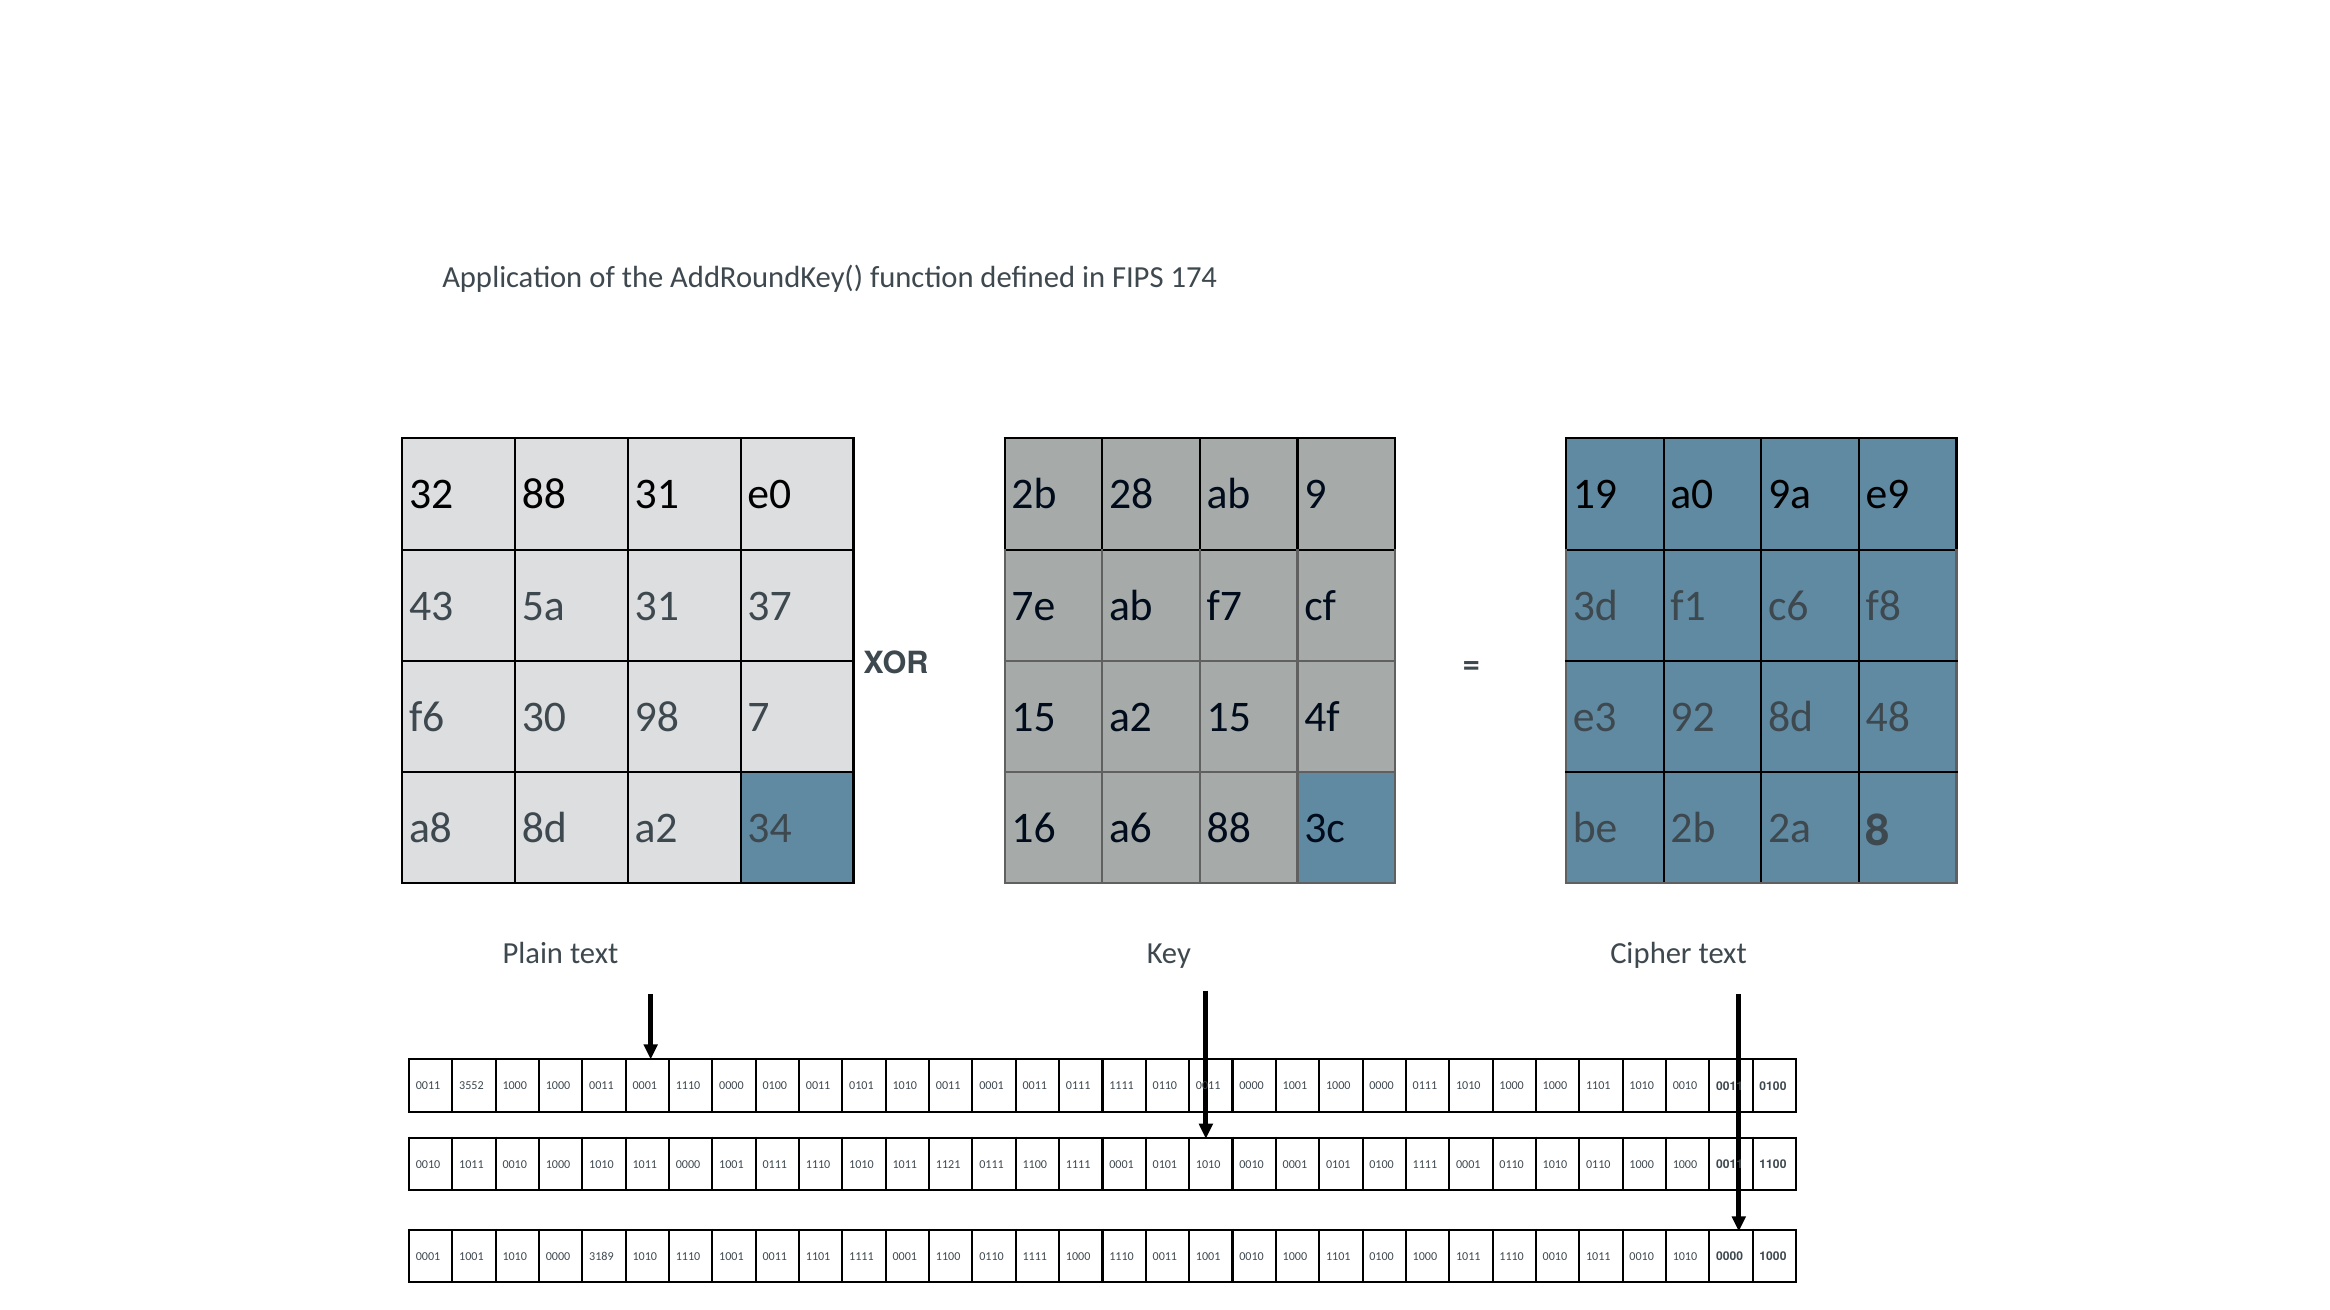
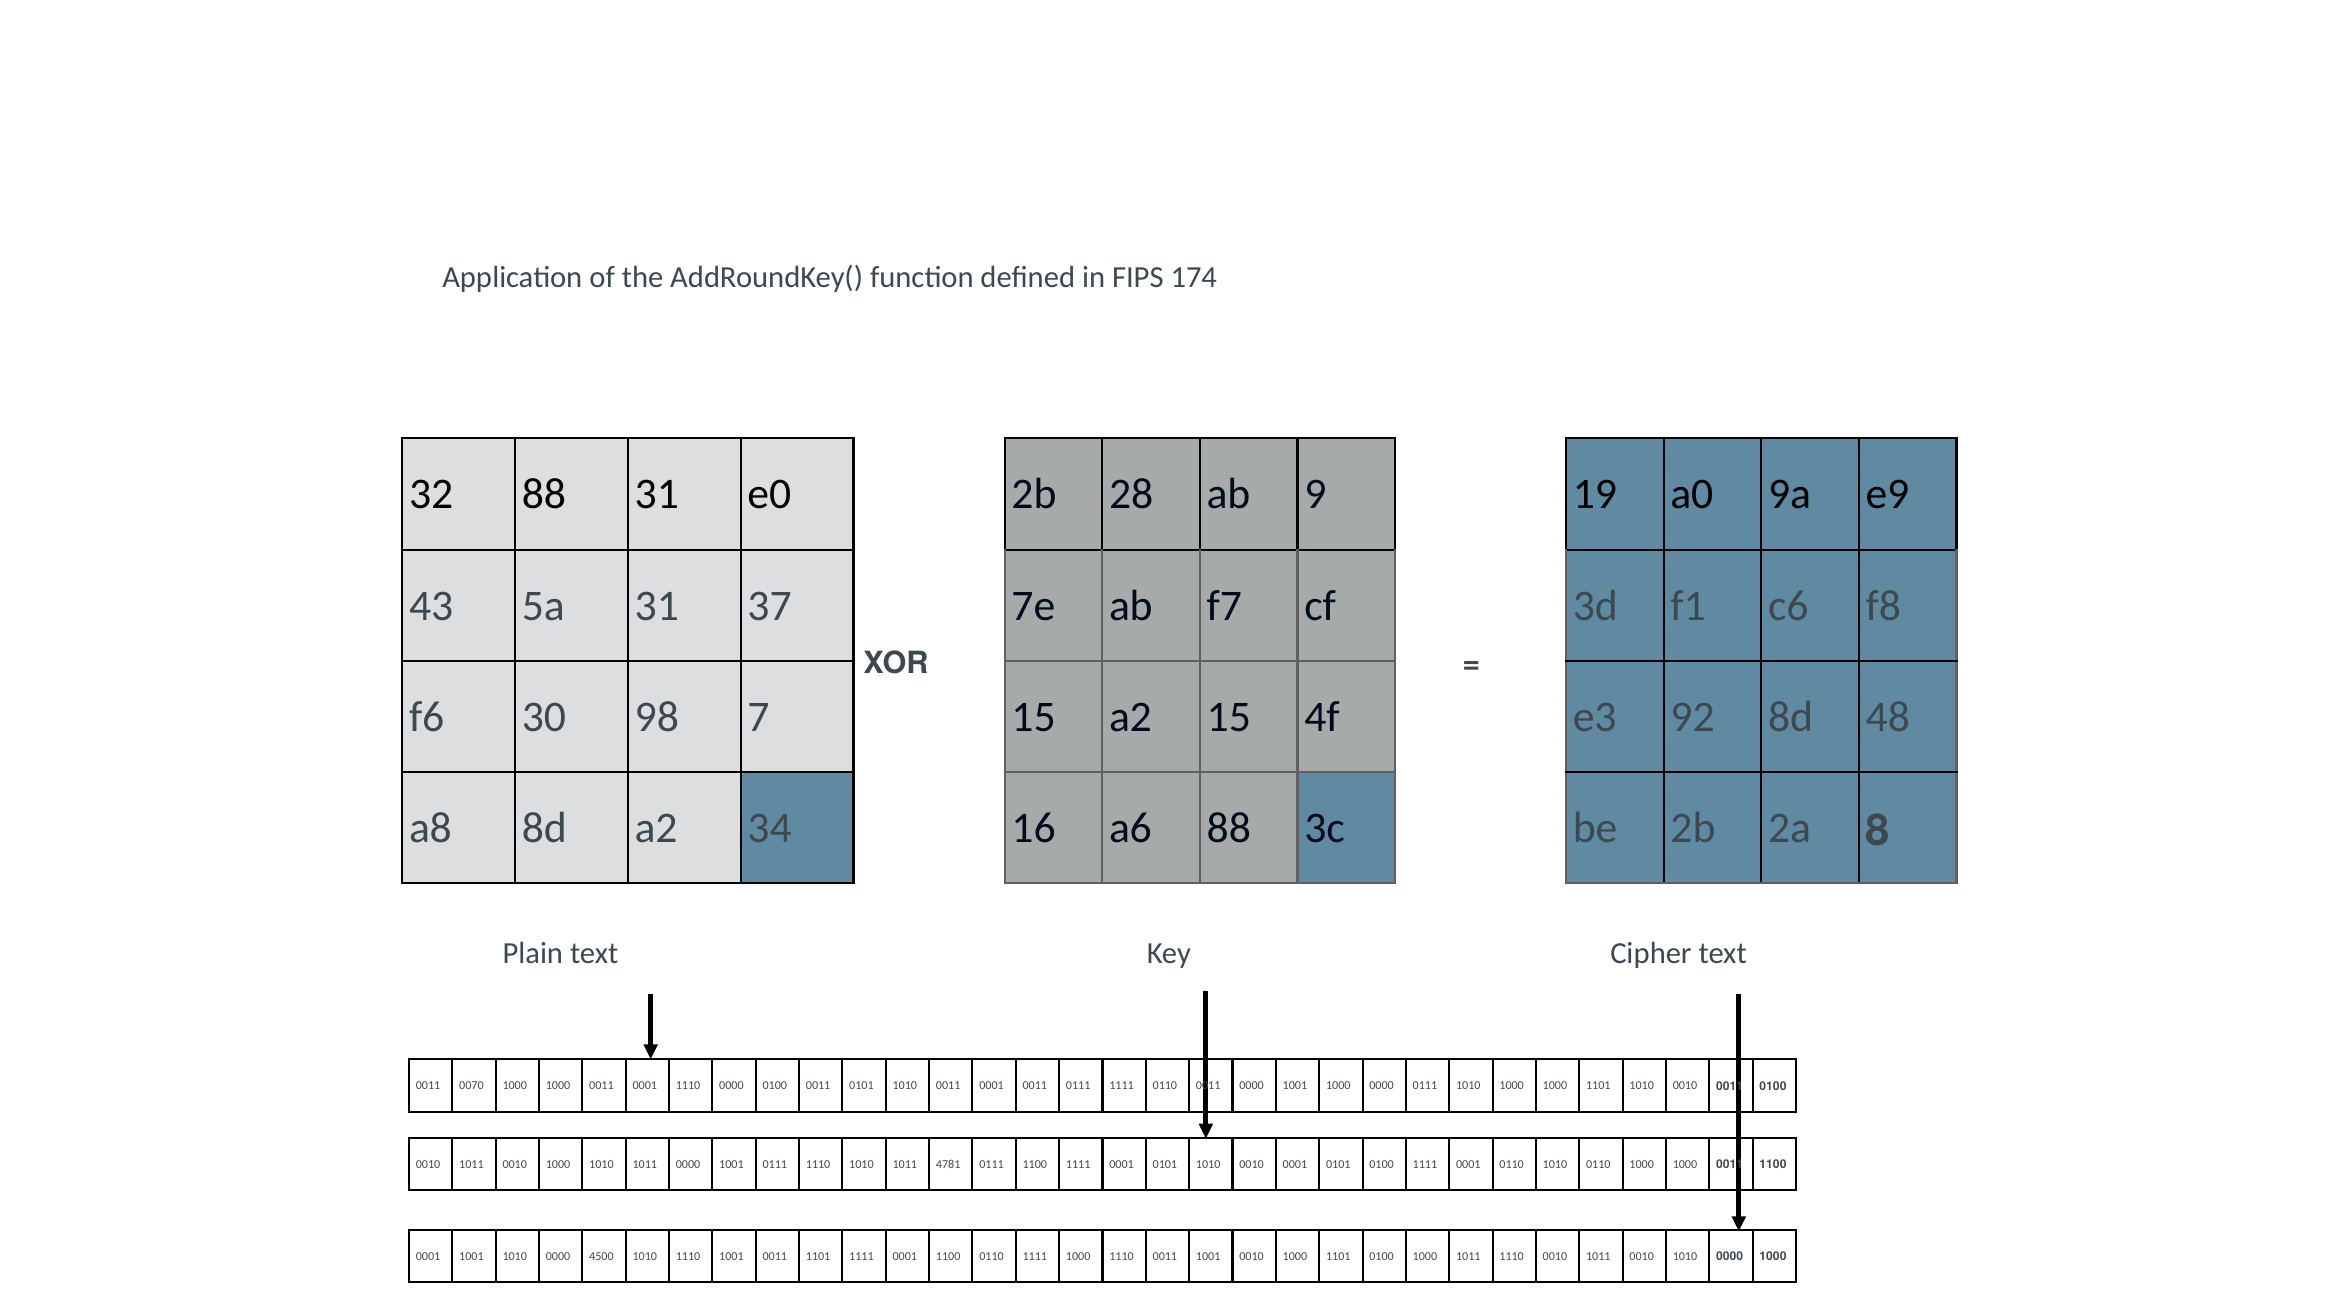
3552: 3552 -> 0070 (471, 1086)
1121: 1121 -> 4781 (948, 1165)
3189: 3189 -> 4500 (601, 1257)
